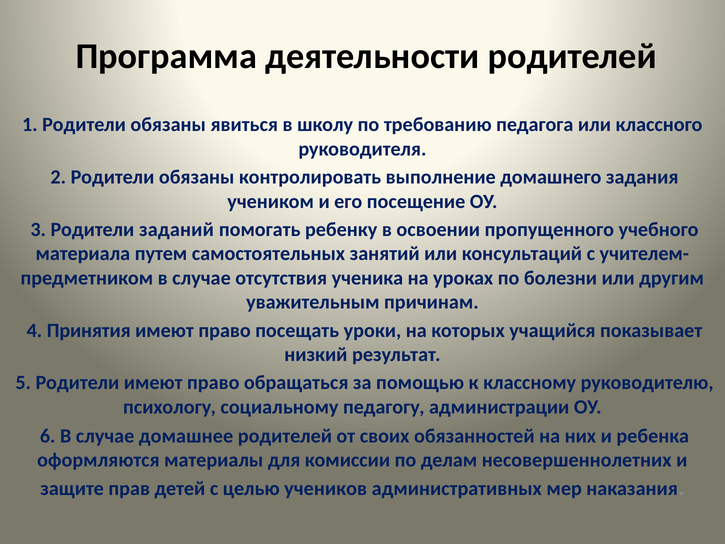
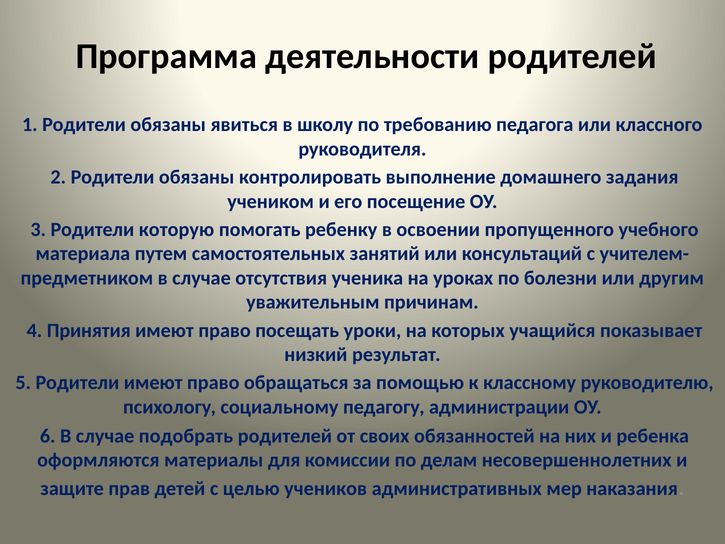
заданий: заданий -> которую (177, 229)
домашнее: домашнее -> подобрать (186, 436)
